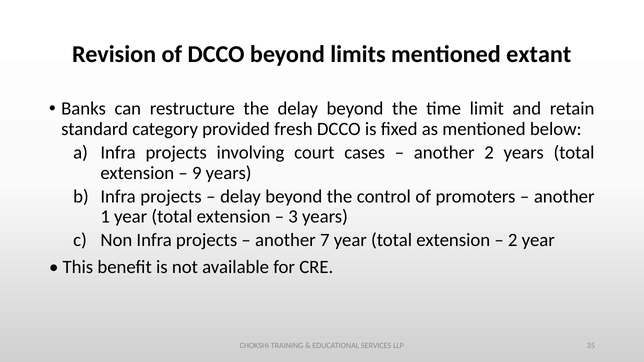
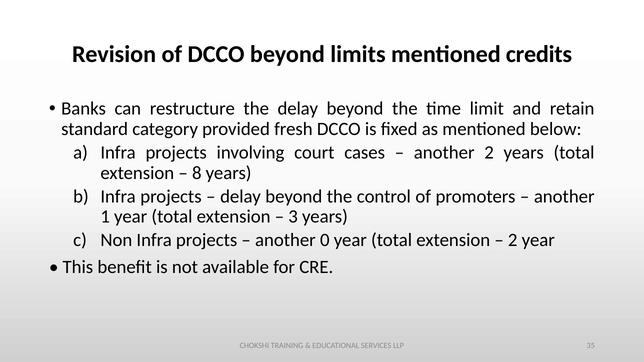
extant: extant -> credits (539, 54)
9: 9 -> 8 (197, 173)
7: 7 -> 0 (325, 240)
